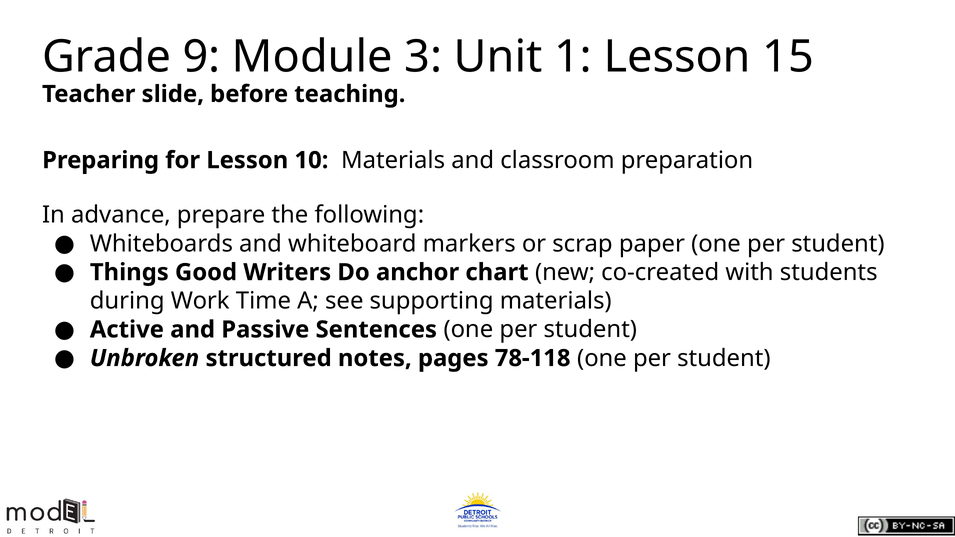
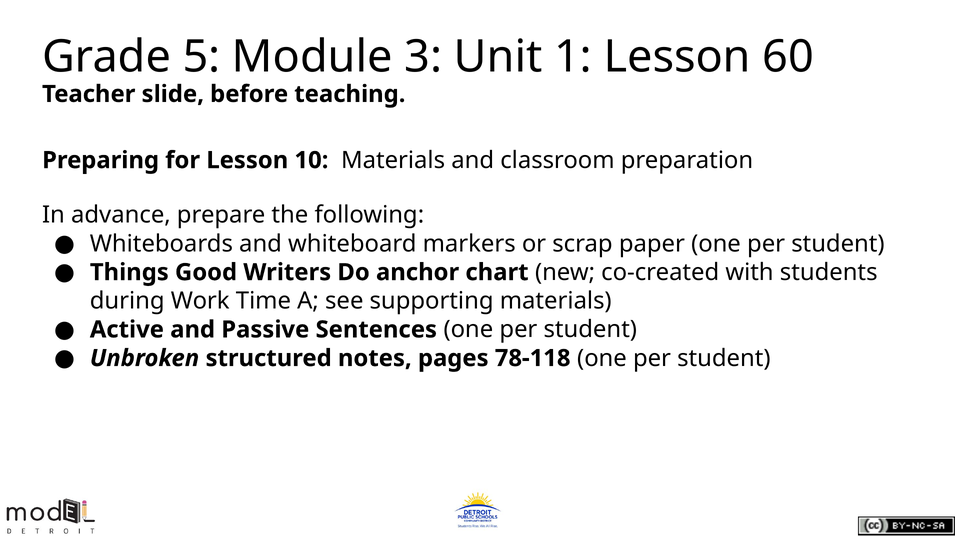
9: 9 -> 5 (201, 57)
15: 15 -> 60 (788, 57)
